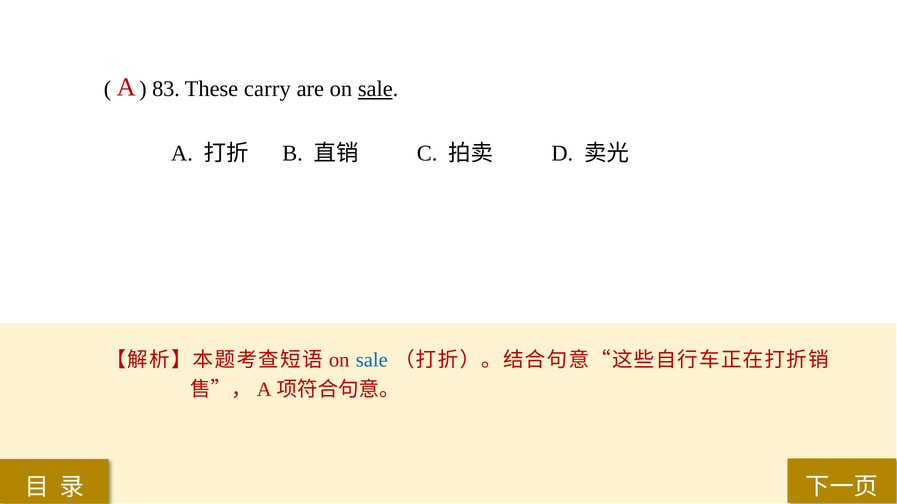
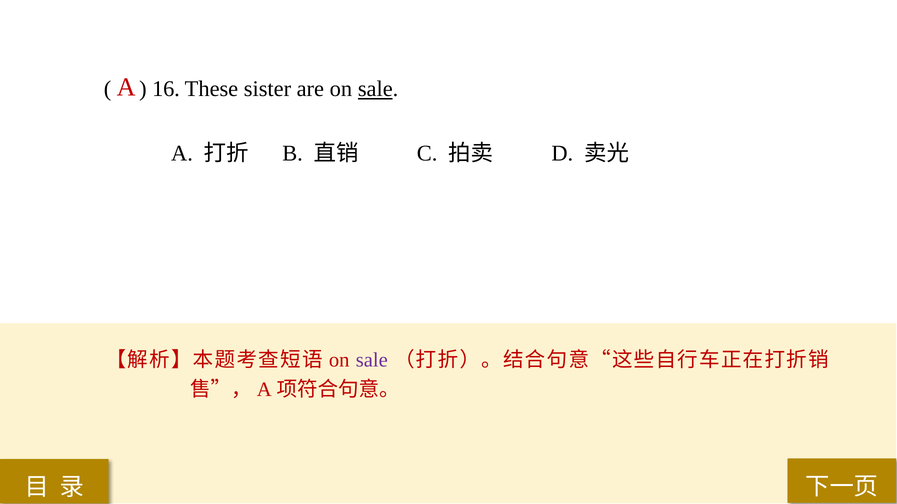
83: 83 -> 16 (166, 89)
carry: carry -> sister (267, 89)
sale colour: blue -> purple (372, 360)
